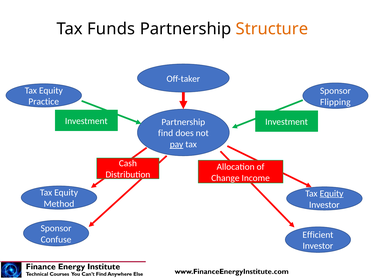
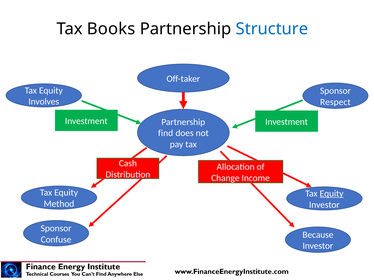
Funds: Funds -> Books (111, 29)
Structure colour: orange -> blue (272, 29)
Practice: Practice -> Involves (44, 102)
Flipping: Flipping -> Respect (335, 102)
pay underline: present -> none (177, 145)
Efficient: Efficient -> Because (318, 235)
